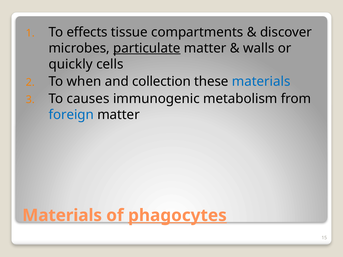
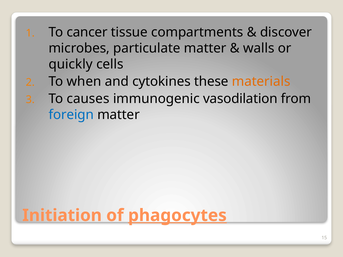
effects: effects -> cancer (87, 32)
particulate underline: present -> none (147, 48)
collection: collection -> cytokines (161, 81)
materials colour: blue -> orange (261, 81)
metabolism: metabolism -> vasodilation (240, 99)
Materials: Materials -> Initiation (62, 216)
